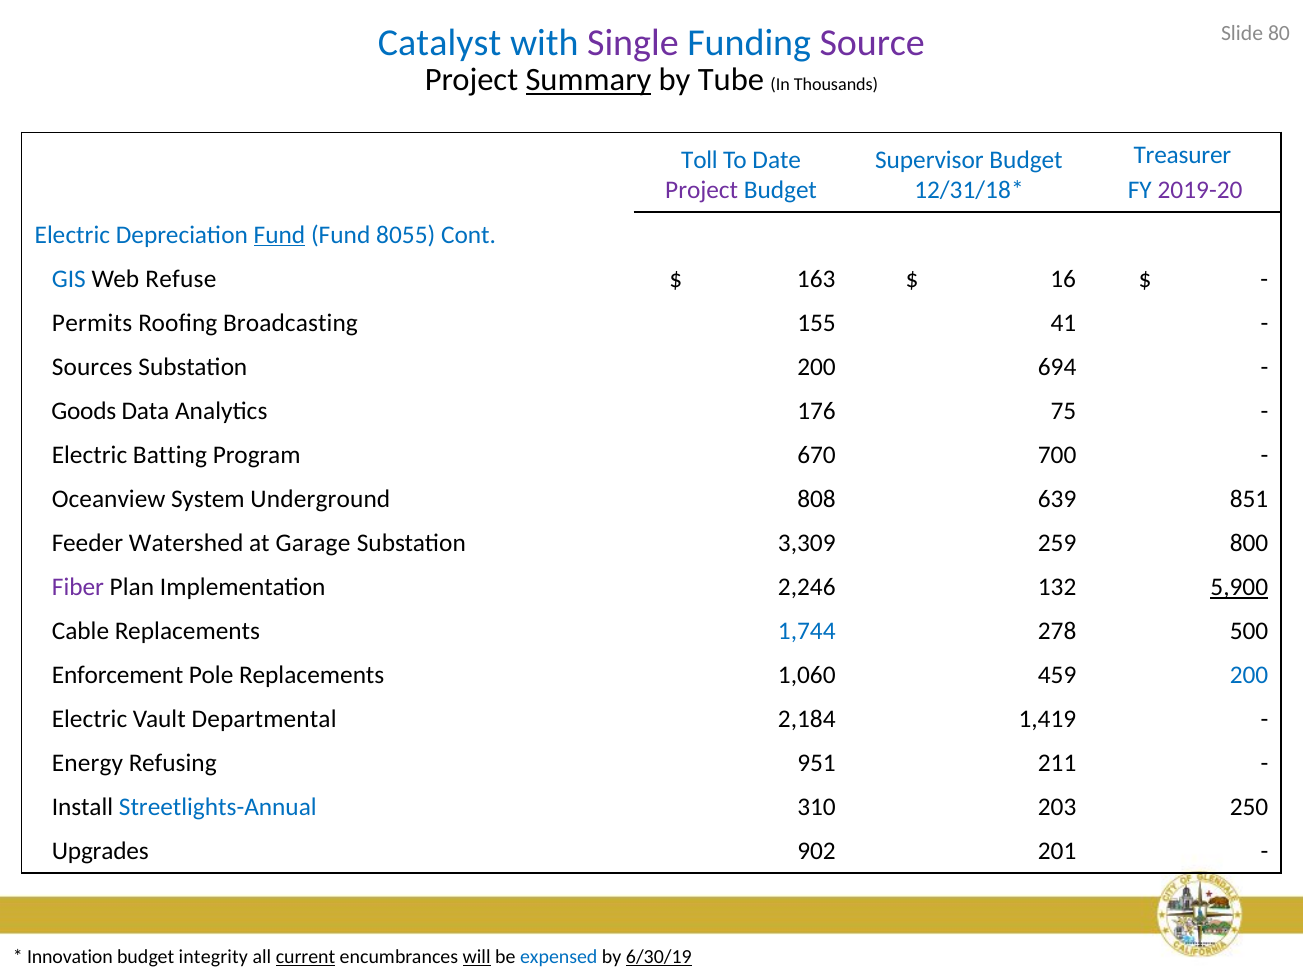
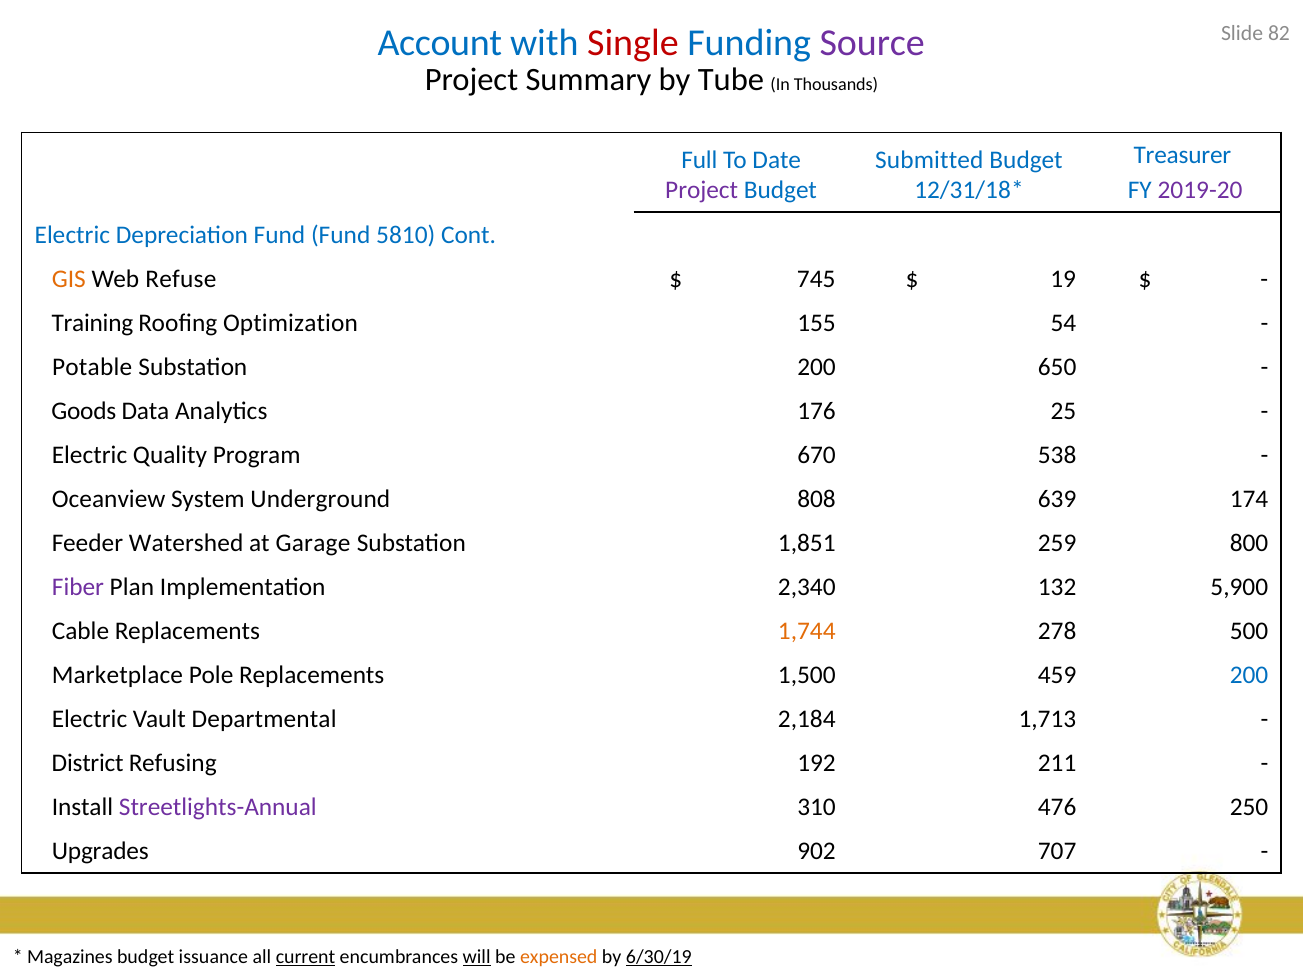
80: 80 -> 82 (1279, 34)
Catalyst: Catalyst -> Account (440, 43)
Single colour: purple -> red (633, 43)
Summary underline: present -> none (588, 80)
Toll: Toll -> Full (699, 160)
Supervisor: Supervisor -> Submitted (929, 160)
Fund underline: present -> none (279, 235)
8055: 8055 -> 5810 (406, 235)
GIS colour: blue -> orange (69, 279)
163: 163 -> 745 (816, 279)
16: 16 -> 19 (1063, 279)
Permits: Permits -> Training (92, 323)
Broadcasting: Broadcasting -> Optimization (290, 323)
41: 41 -> 54 (1063, 323)
Sources: Sources -> Potable (92, 367)
694: 694 -> 650 (1057, 367)
75: 75 -> 25 (1063, 411)
Batting: Batting -> Quality (170, 455)
700: 700 -> 538 (1057, 455)
851: 851 -> 174 (1249, 499)
3,309: 3,309 -> 1,851 (807, 543)
2,246: 2,246 -> 2,340 (807, 587)
5,900 underline: present -> none (1239, 587)
1,744 colour: blue -> orange (807, 631)
Enforcement: Enforcement -> Marketplace (117, 675)
1,060: 1,060 -> 1,500 (807, 675)
1,419: 1,419 -> 1,713 (1047, 719)
Energy: Energy -> District (88, 764)
951: 951 -> 192 (817, 764)
Streetlights-Annual colour: blue -> purple (218, 808)
203: 203 -> 476 (1057, 807)
201: 201 -> 707 (1057, 852)
Innovation: Innovation -> Magazines (70, 957)
integrity: integrity -> issuance (213, 957)
expensed colour: blue -> orange (559, 957)
